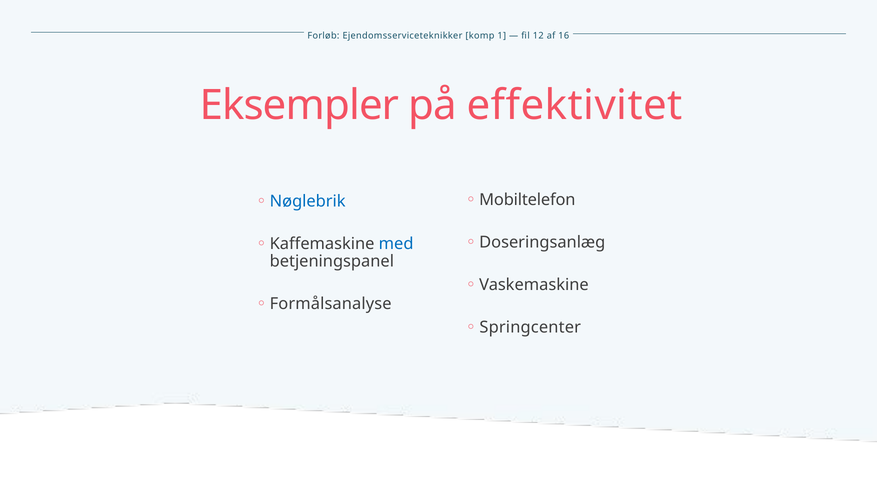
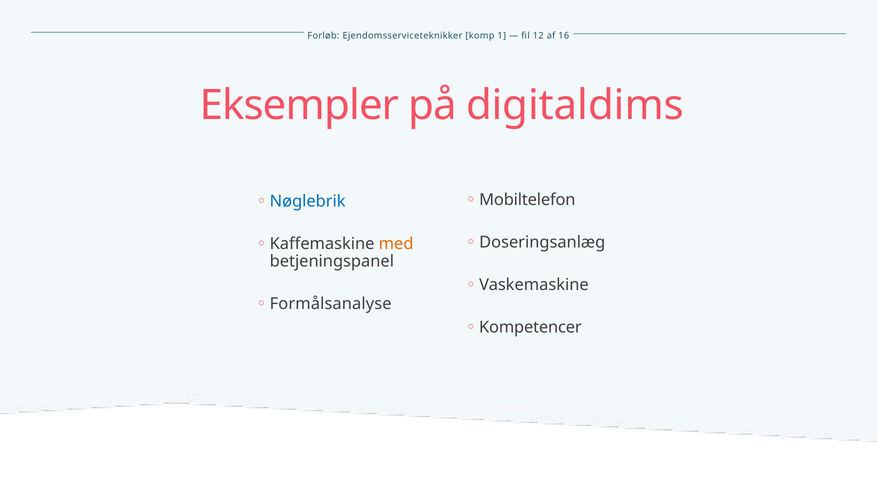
effektivitet: effektivitet -> digitaldims (575, 106)
med colour: blue -> orange (396, 244)
Springcenter: Springcenter -> Kompetencer (530, 327)
